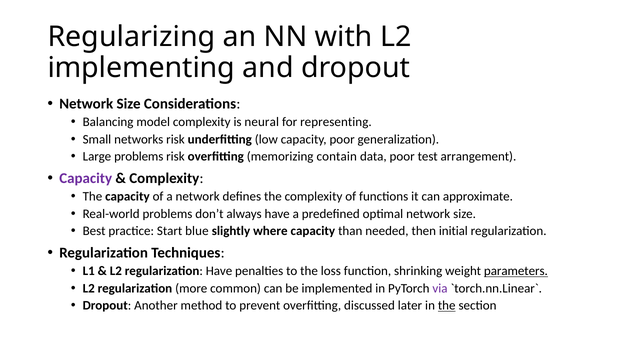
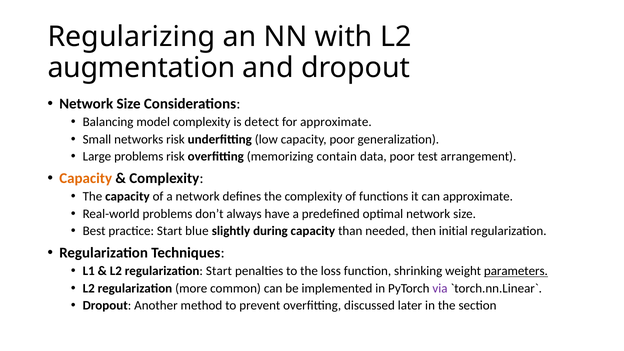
implementing: implementing -> augmentation (141, 68)
neural: neural -> detect (262, 122)
for representing: representing -> approximate (336, 122)
Capacity colour: purple -> orange (86, 178)
where: where -> during (270, 231)
regularization Have: Have -> Start (219, 271)
the underline: present -> none (447, 306)
